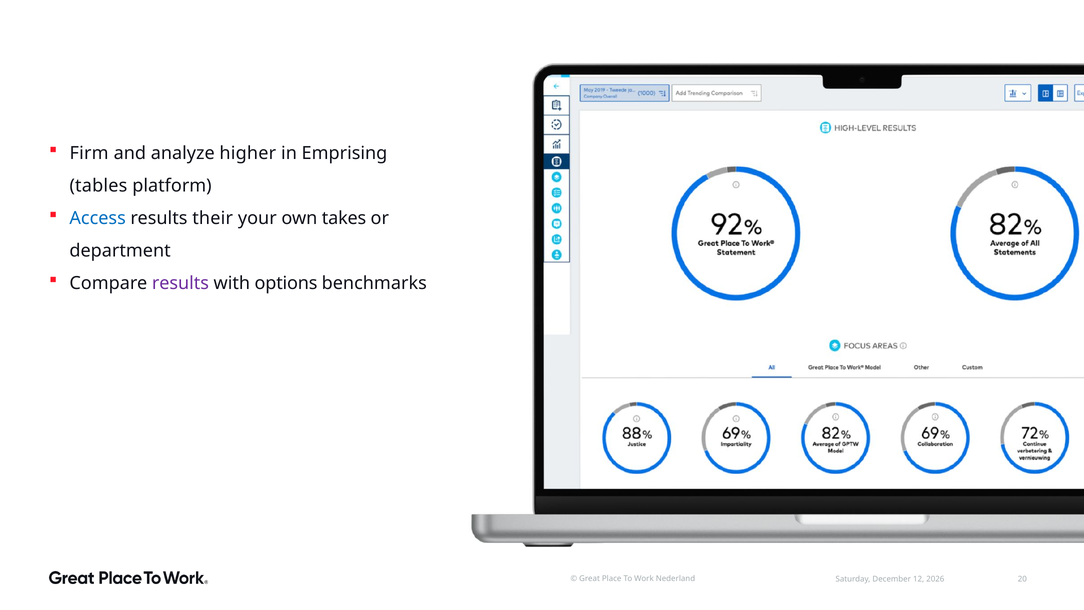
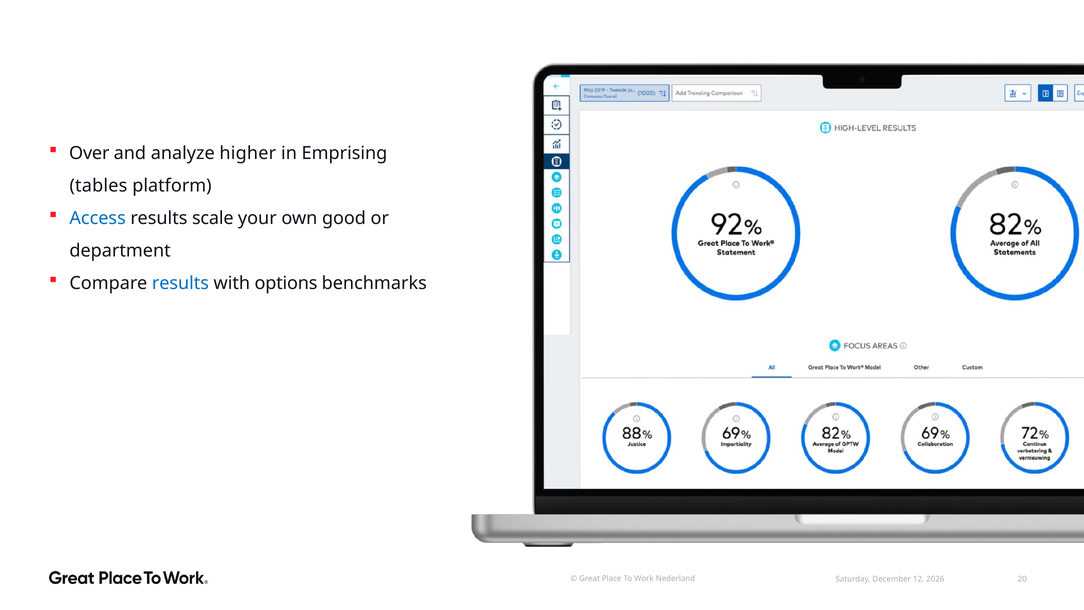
Firm: Firm -> Over (89, 153)
their: their -> scale (213, 218)
takes: takes -> good (344, 218)
results colour: purple -> blue (180, 283)
